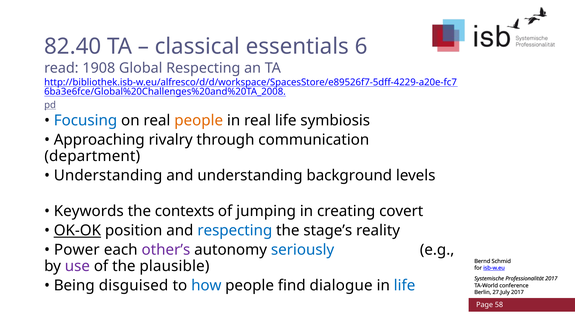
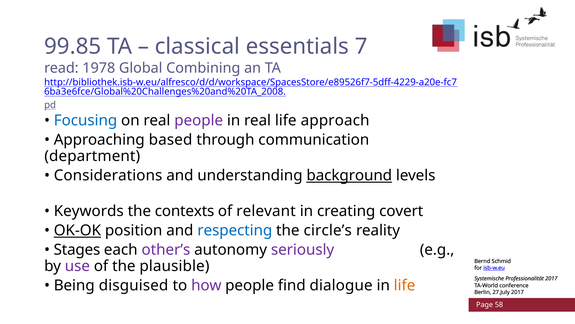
82.40: 82.40 -> 99.85 (73, 47)
6: 6 -> 7 (361, 47)
1908: 1908 -> 1978 (99, 68)
Global Respecting: Respecting -> Combining (203, 68)
people colour: orange -> purple (199, 120)
symbiosis: symbiosis -> approach (335, 120)
rivalry: rivalry -> based (171, 140)
Understanding: Understanding -> Considerations (108, 175)
background underline: none -> present (349, 175)
jumping: jumping -> relevant (266, 211)
stage’s: stage’s -> circle’s (328, 230)
Power: Power -> Stages (77, 249)
seriously colour: blue -> purple (303, 249)
how colour: blue -> purple (206, 285)
life colour: blue -> orange (405, 285)
